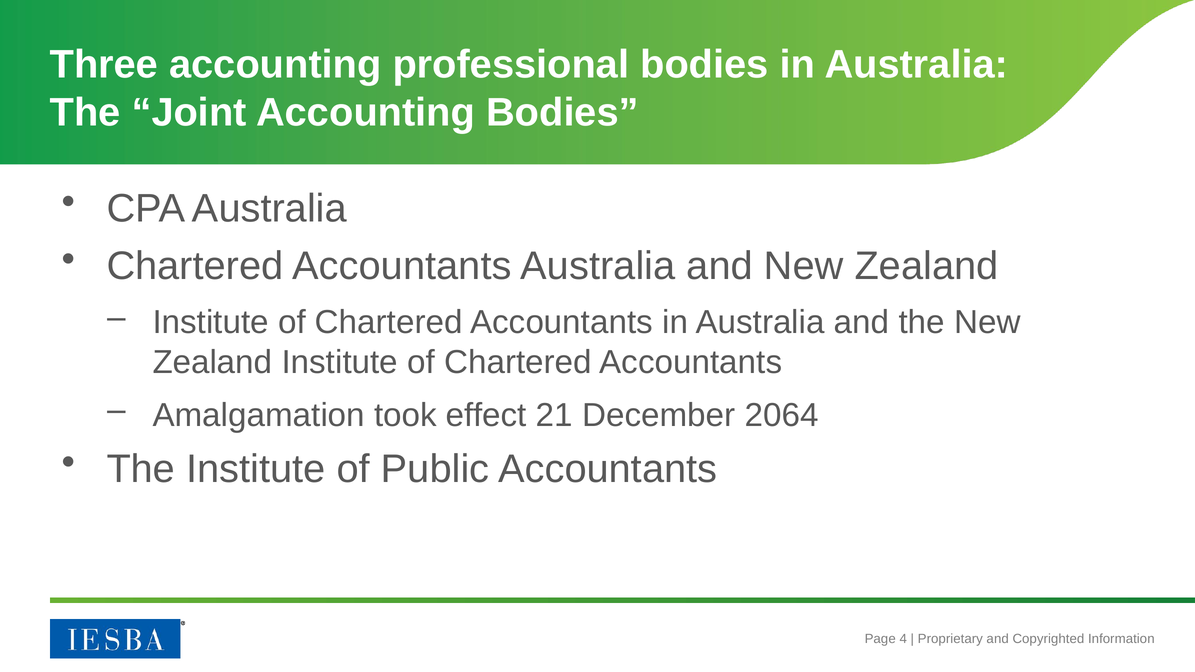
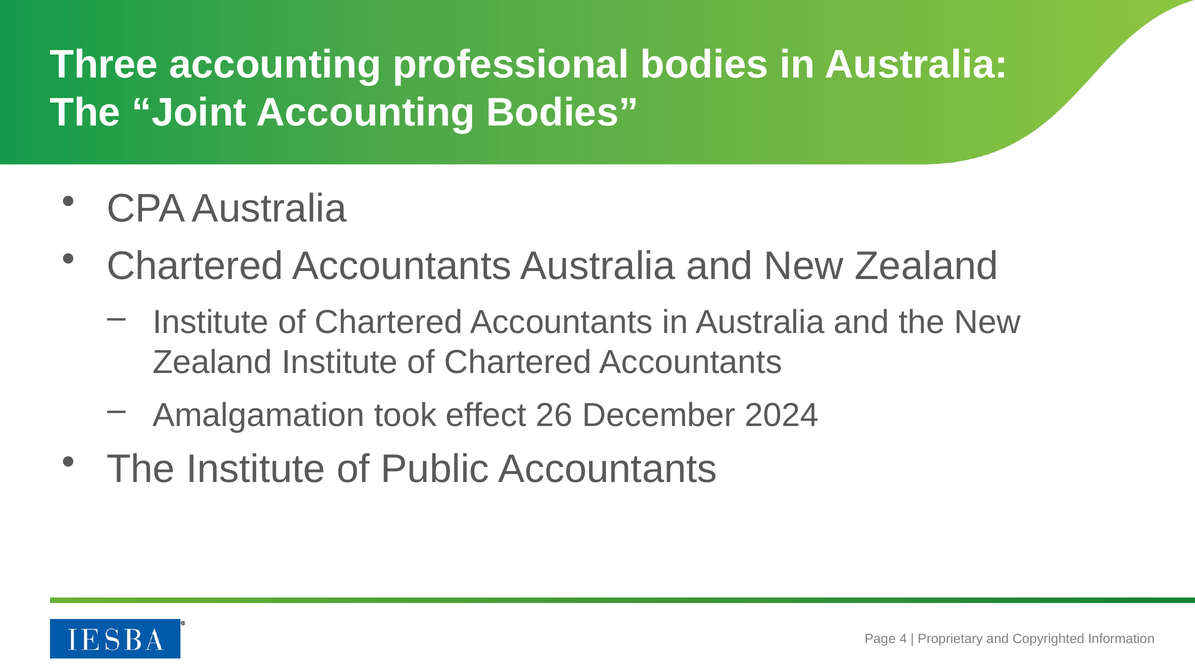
21: 21 -> 26 (554, 415)
2064: 2064 -> 2024 (782, 415)
